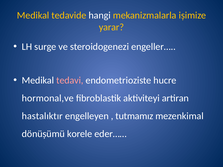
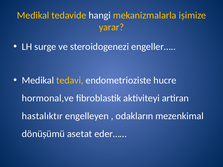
tedavi colour: pink -> yellow (70, 80)
tutmamız: tutmamız -> odakların (134, 116)
korele: korele -> asetat (80, 134)
